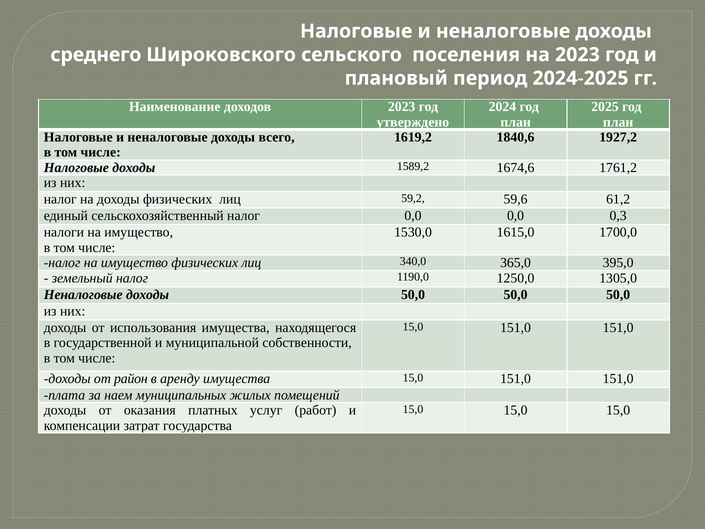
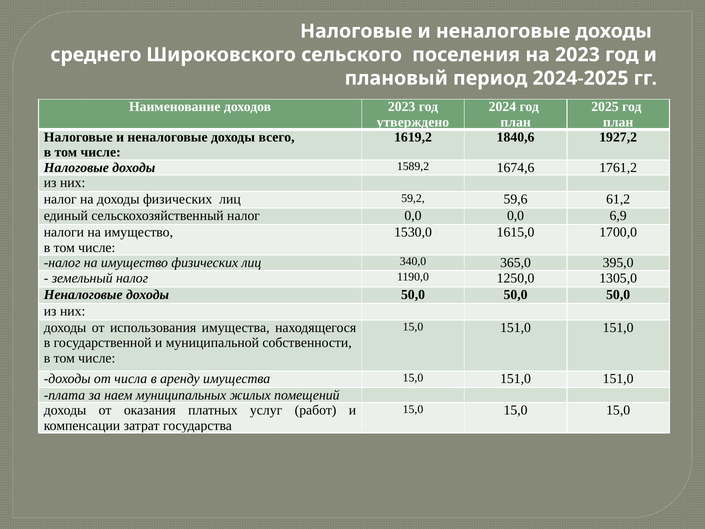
0,3: 0,3 -> 6,9 (618, 216)
район: район -> числа (131, 379)
